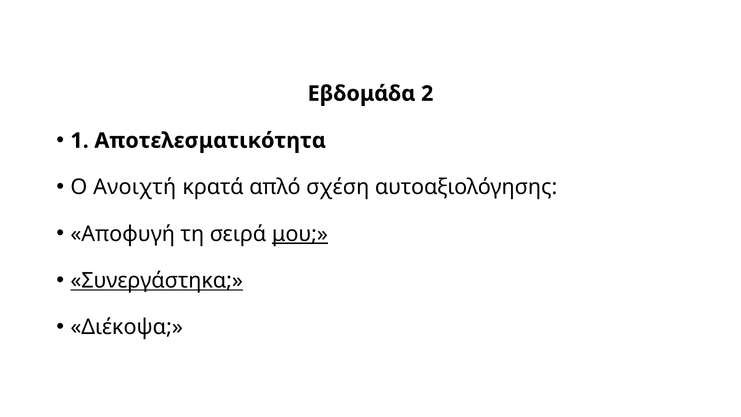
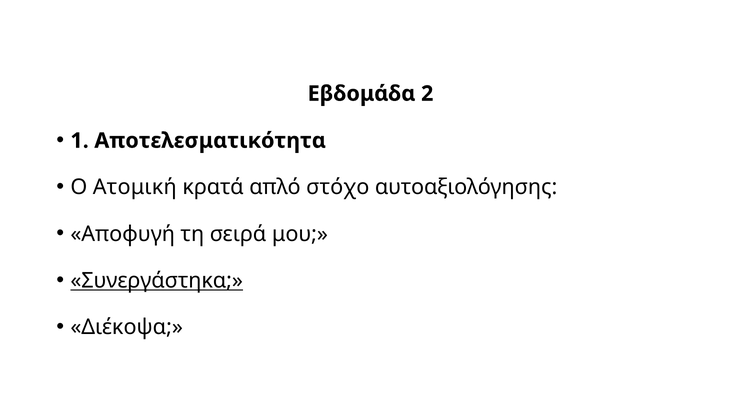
Ανοιχτή: Ανοιχτή -> Ατομική (135, 187)
σχέση: σχέση -> στόχο (338, 187)
μου underline: present -> none (300, 234)
